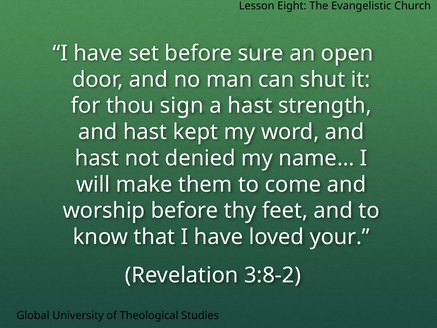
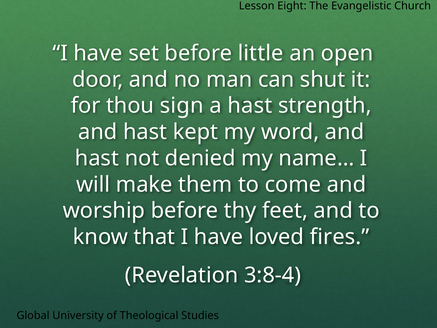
sure: sure -> little (261, 53)
your: your -> fires (340, 237)
3:8-2: 3:8-2 -> 3:8-4 (273, 275)
